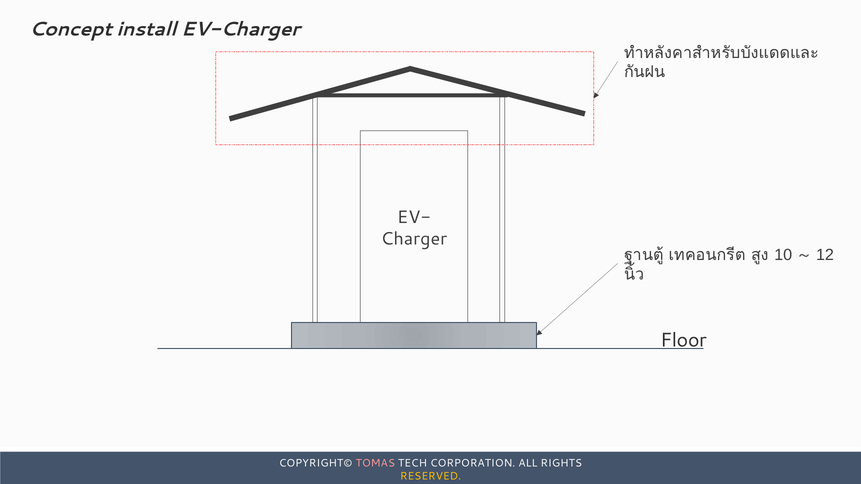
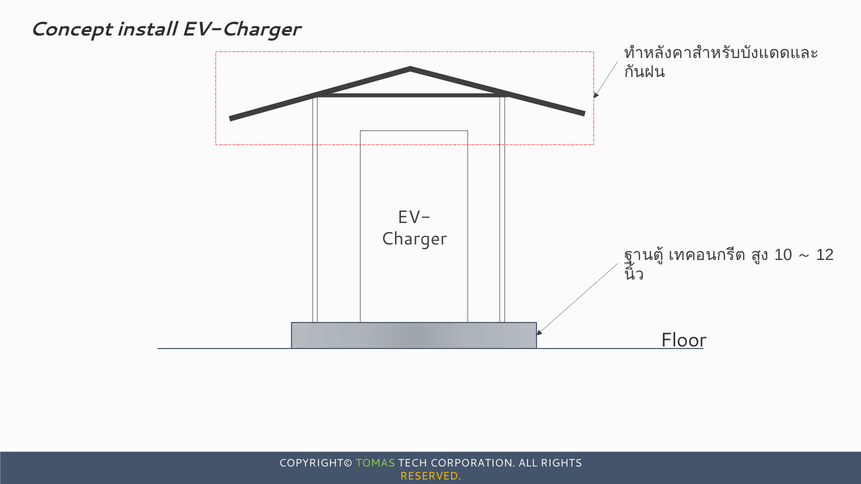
TOMAS colour: pink -> light green (375, 463)
